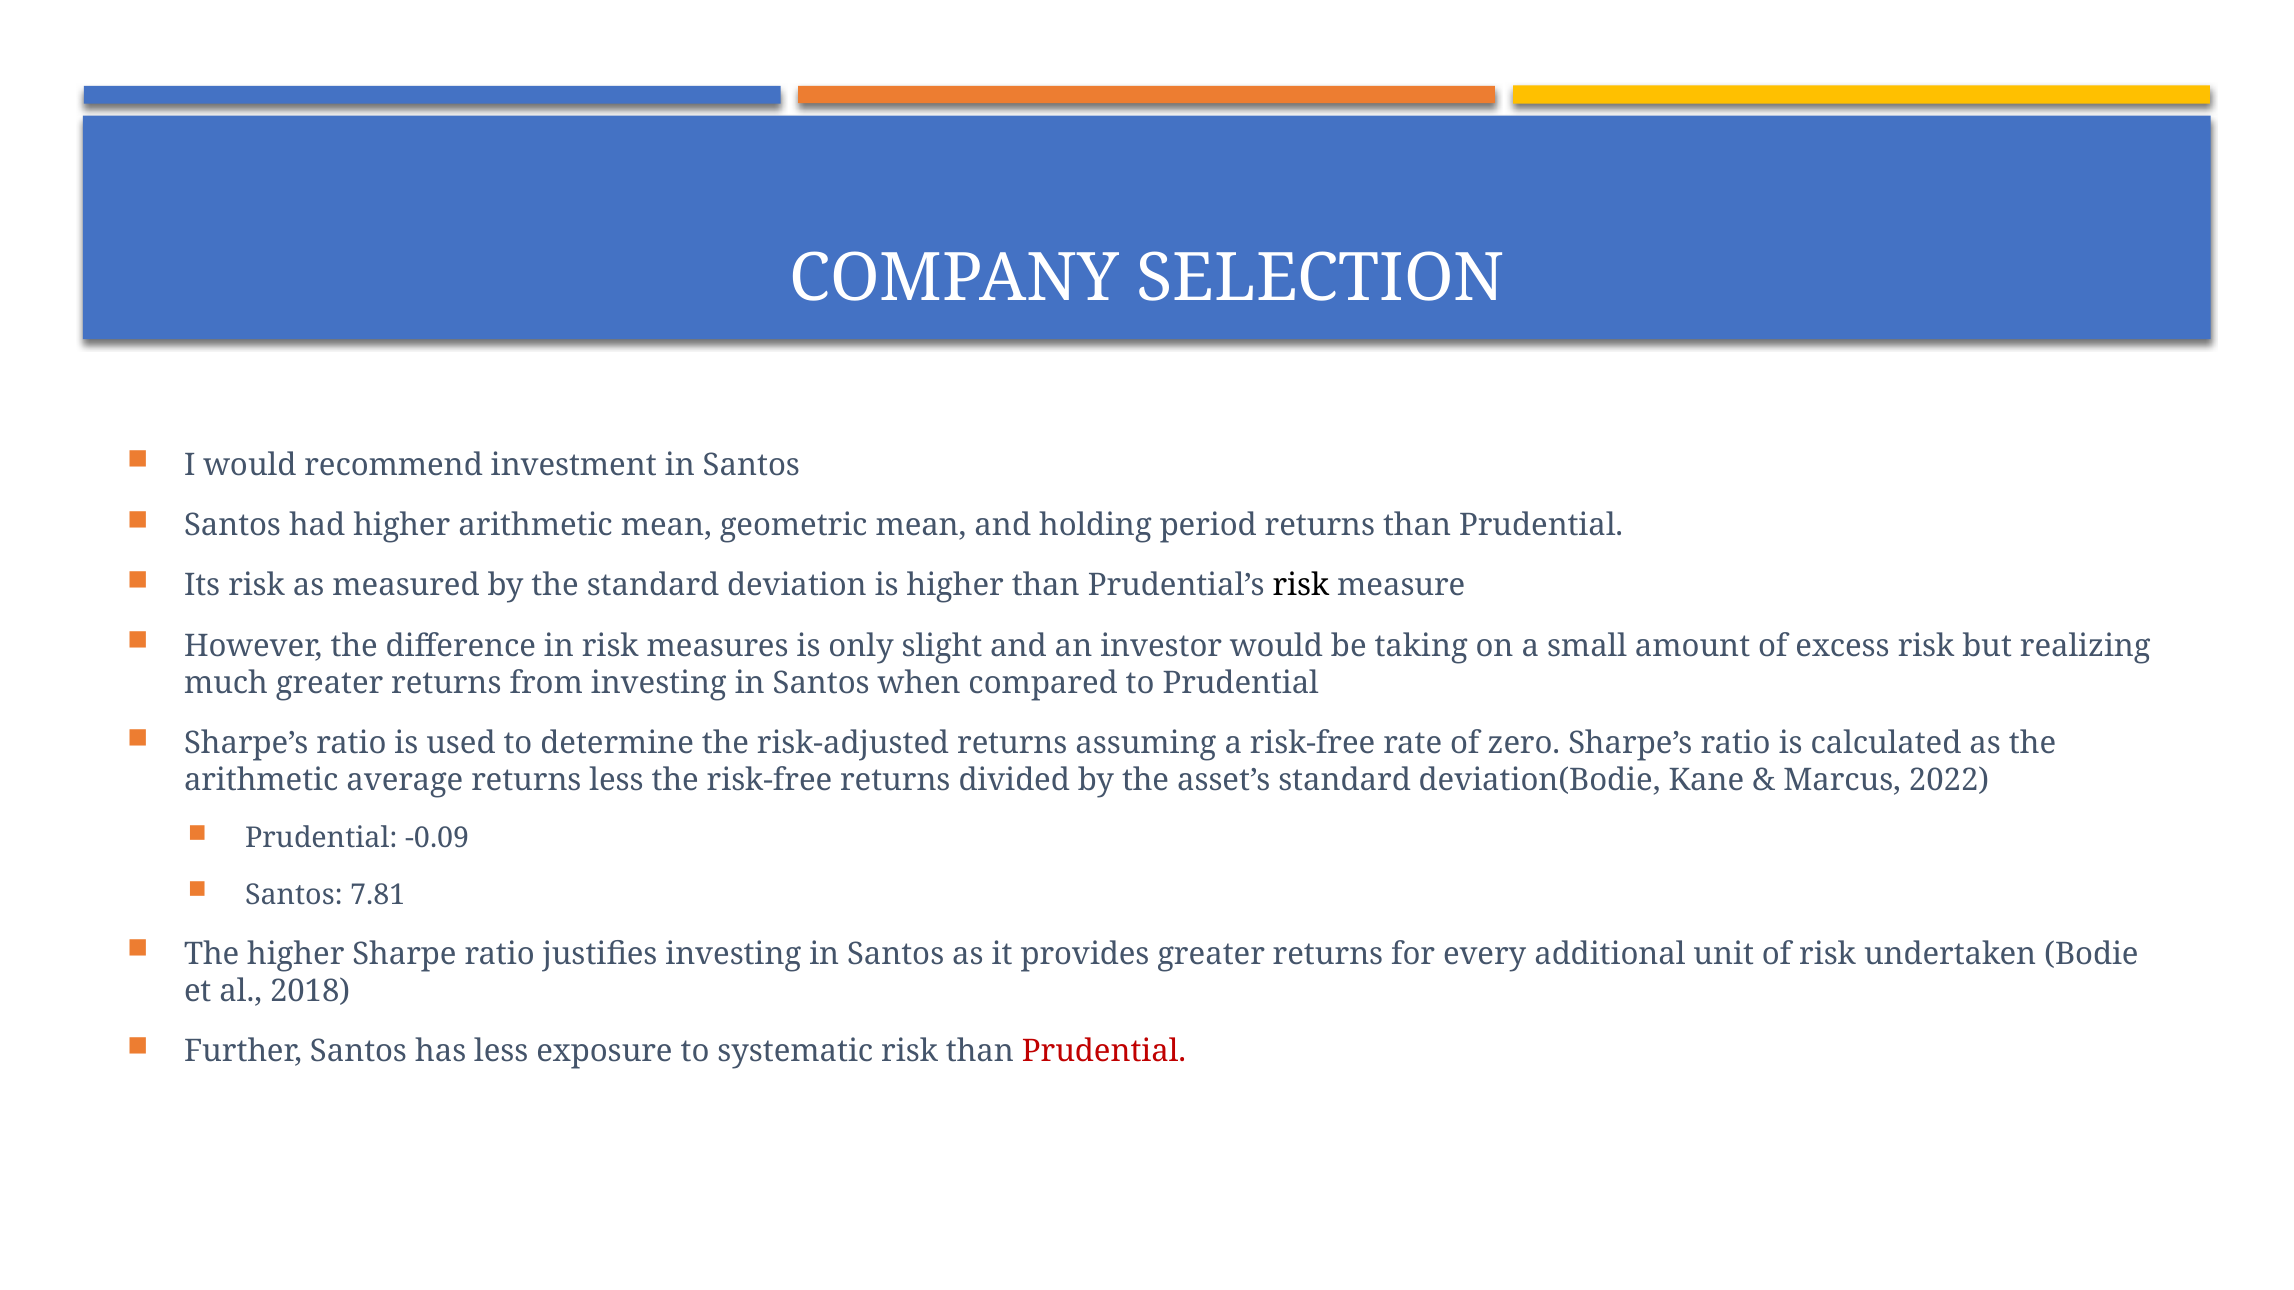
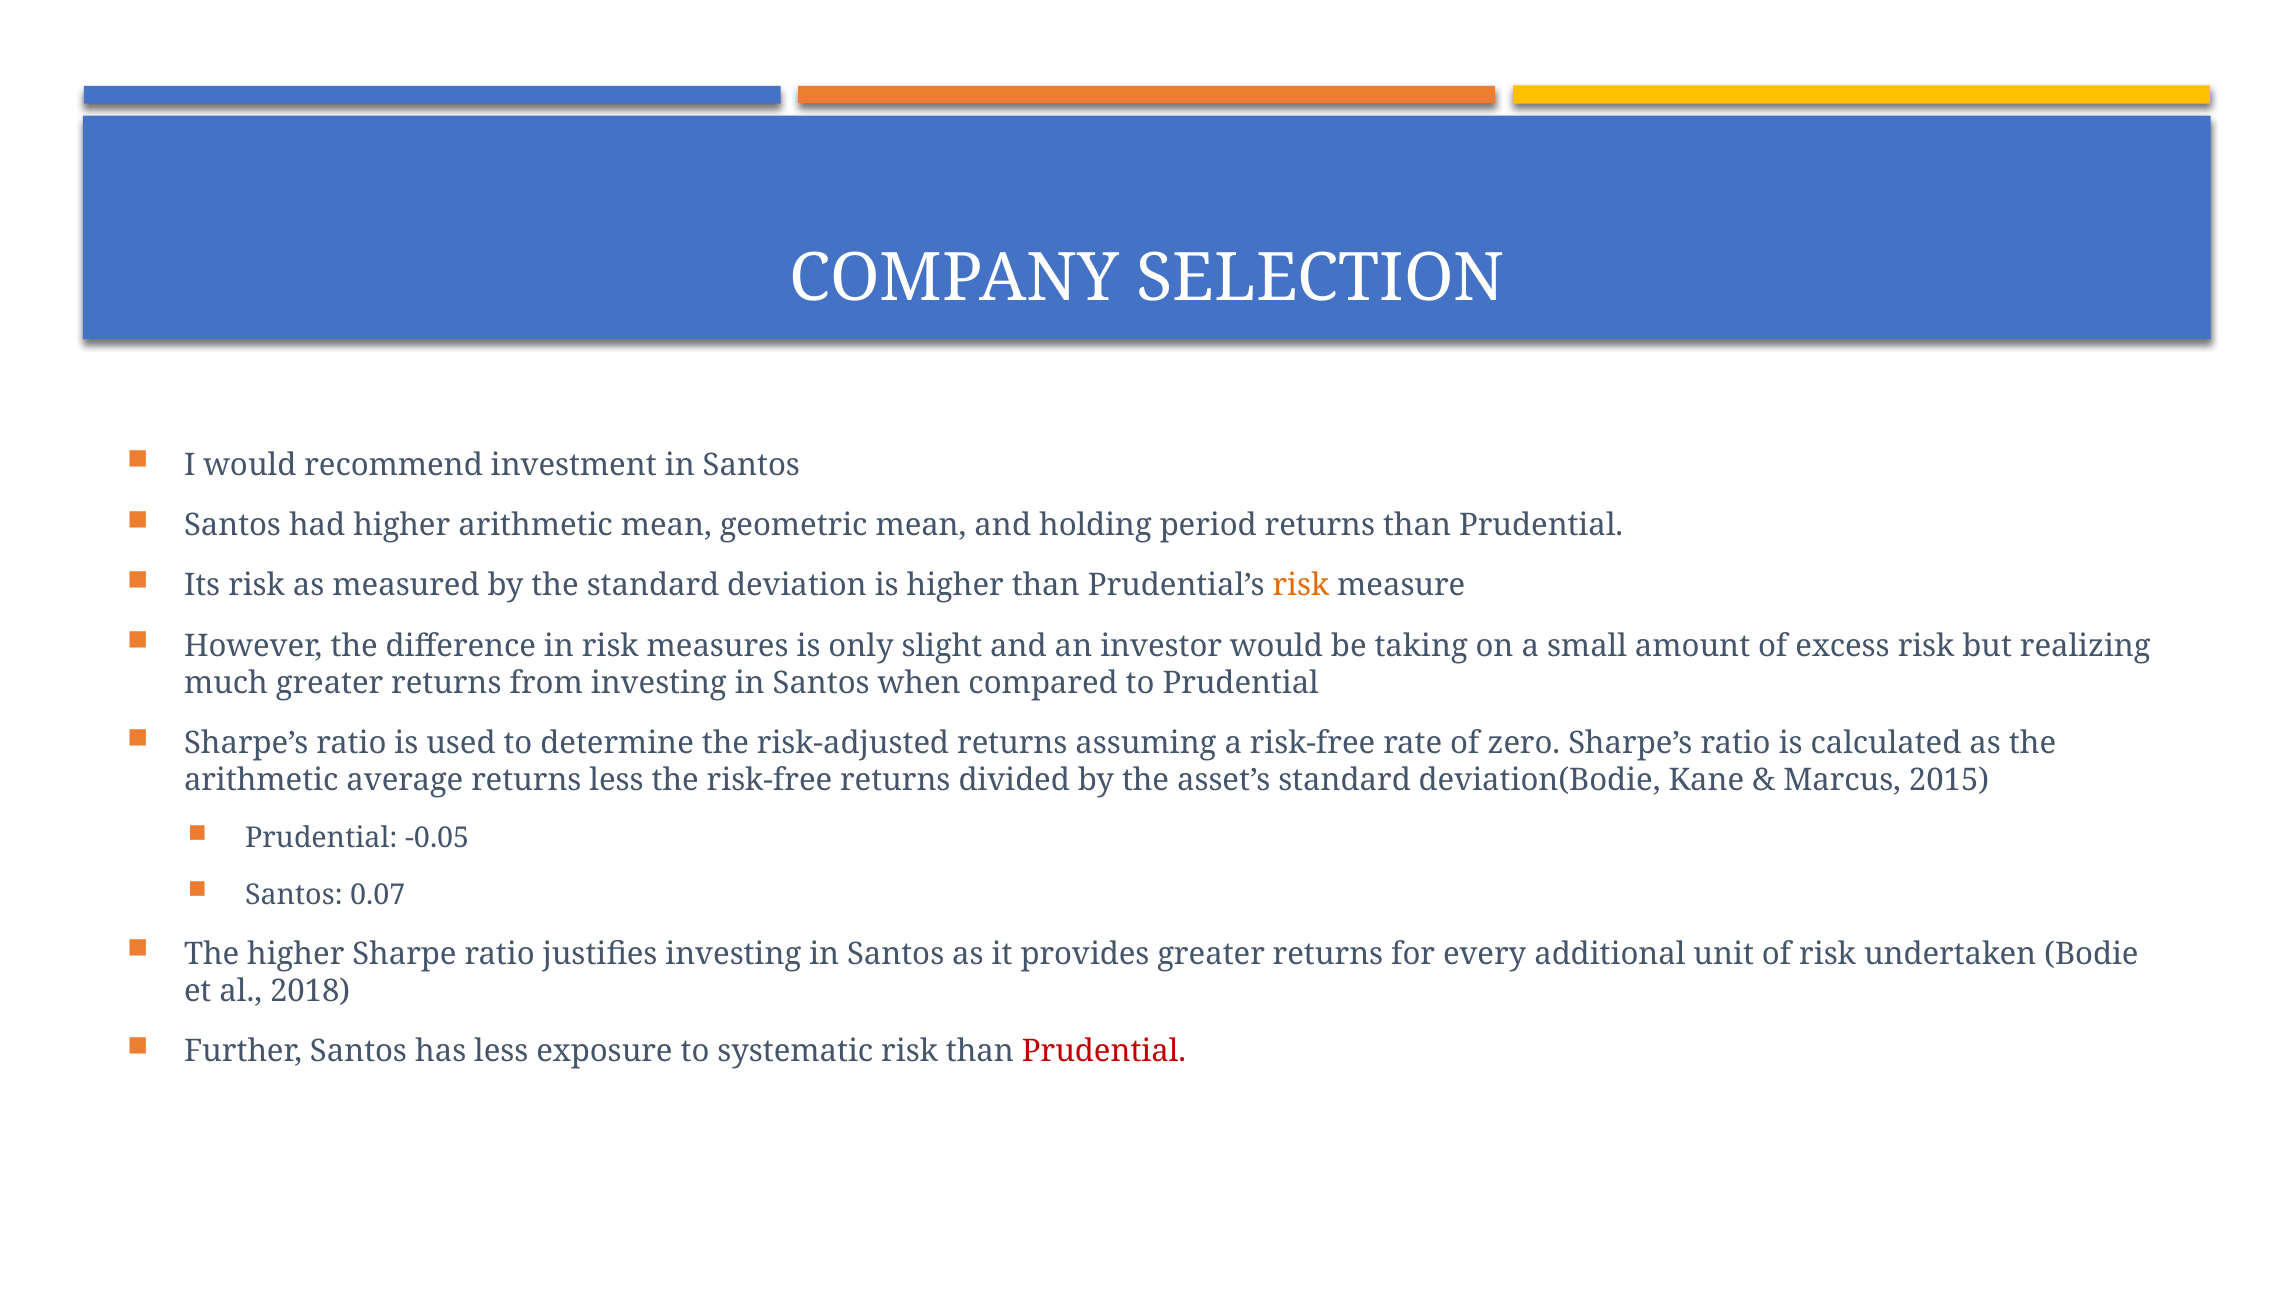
risk colour: black -> orange (1301, 586)
2022: 2022 -> 2015 (1949, 781)
-0.09: -0.09 -> -0.05 (437, 839)
7.81: 7.81 -> 0.07 (378, 895)
